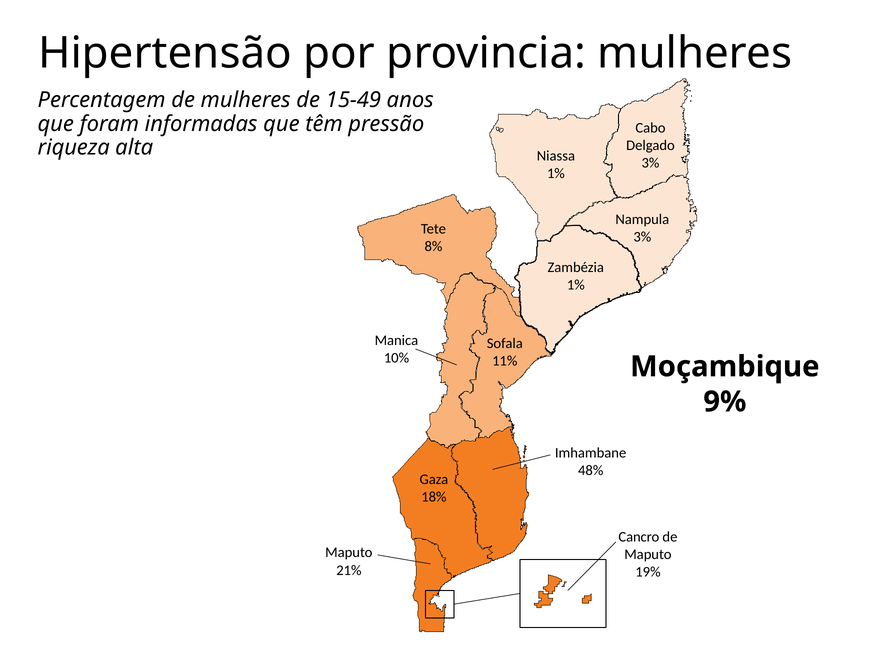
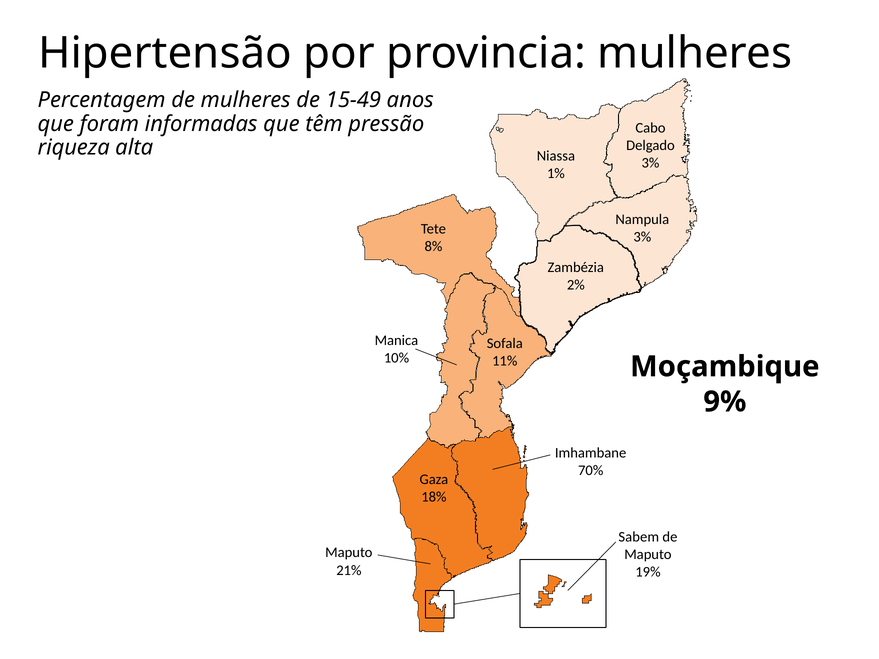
1%: 1% -> 2% (576, 285)
48%: 48% -> 70% (591, 470)
Cancro: Cancro -> Sabem (639, 537)
